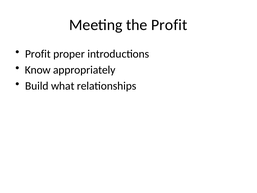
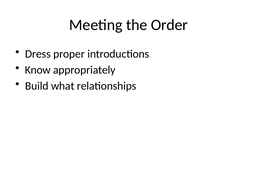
the Profit: Profit -> Order (169, 25)
Profit: Profit -> Dress (38, 54)
